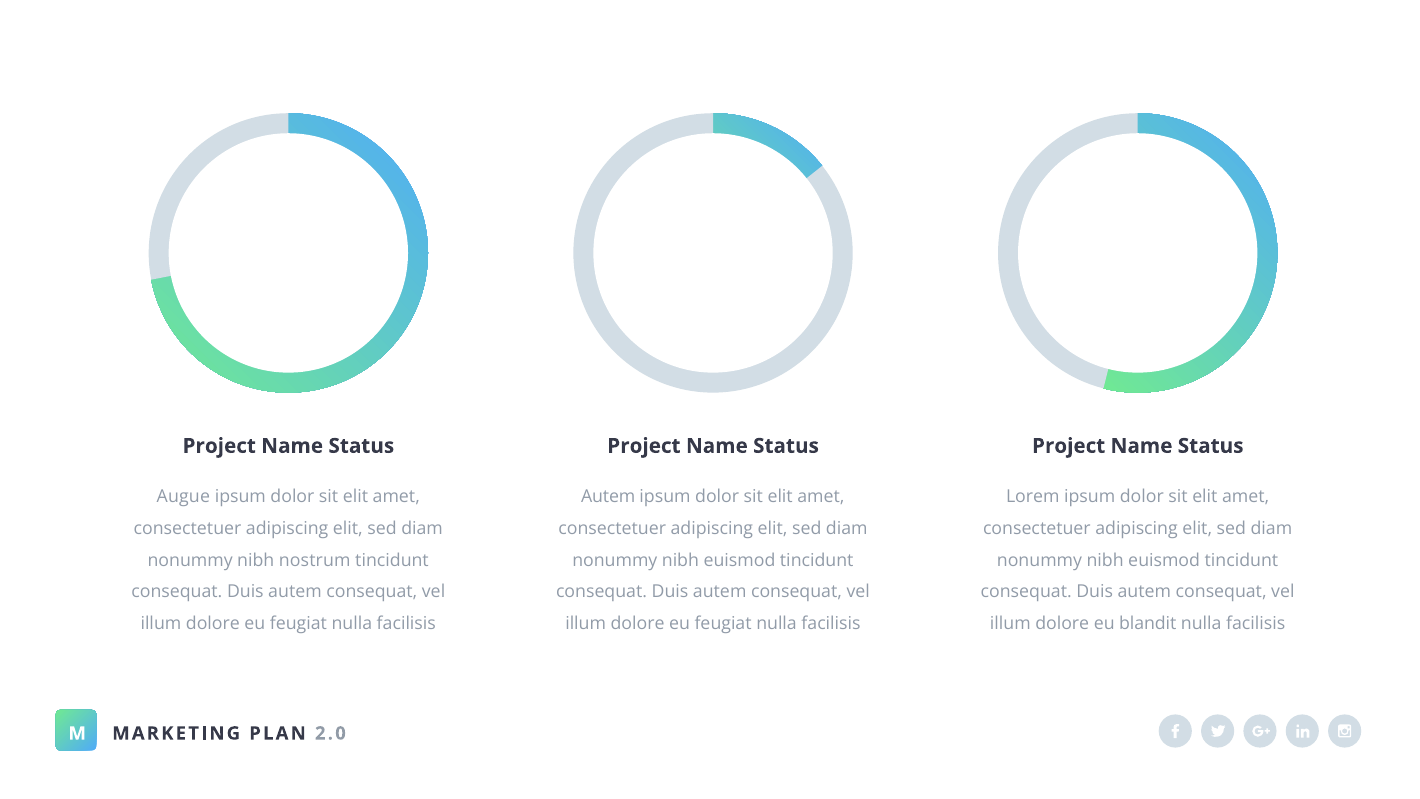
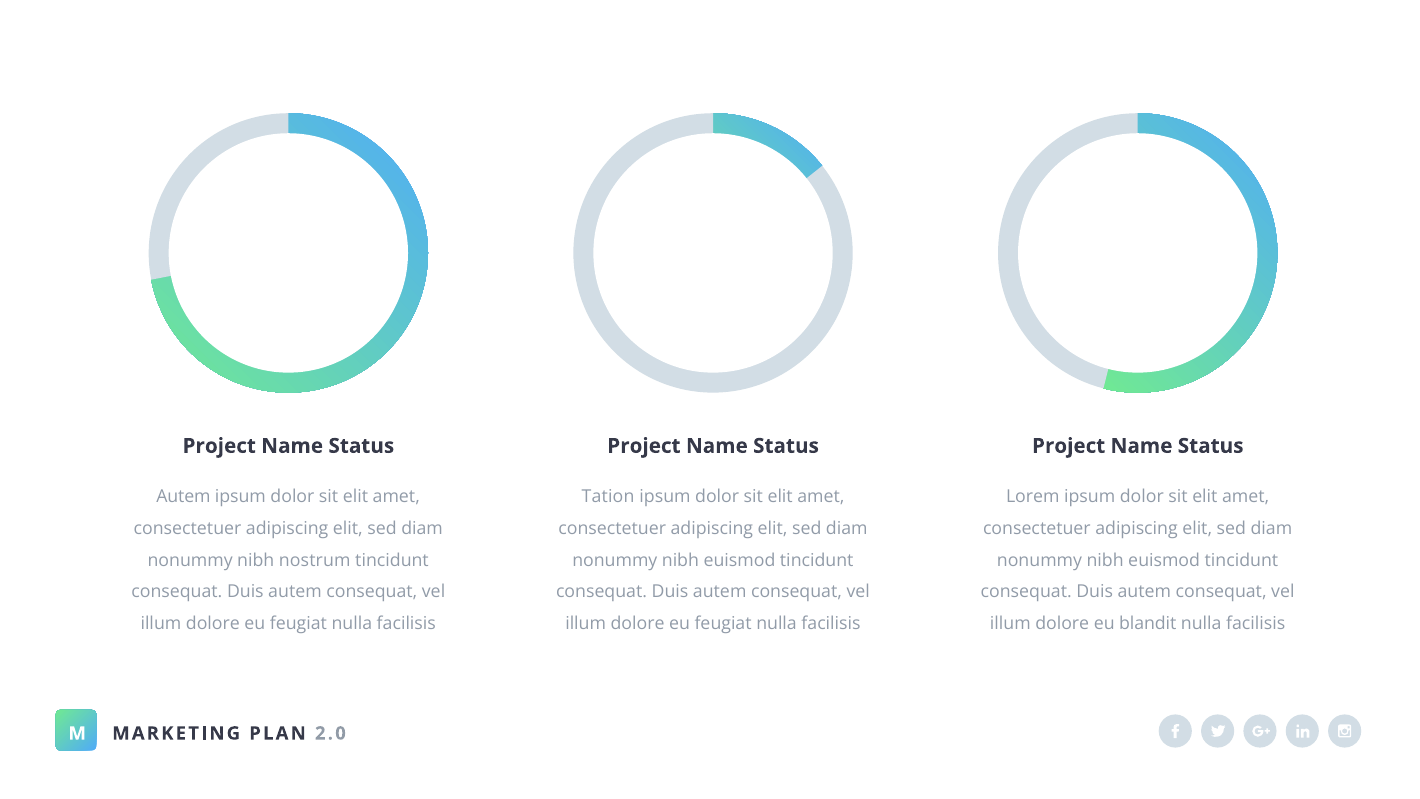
Augue: Augue -> Autem (184, 496)
Autem: Autem -> Tation (608, 496)
